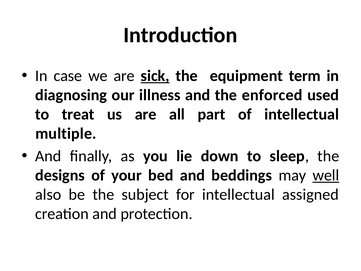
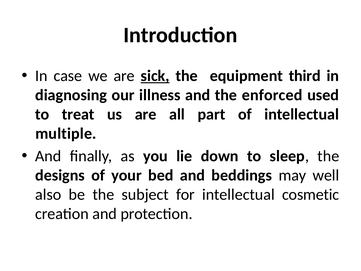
term: term -> third (305, 76)
well underline: present -> none (326, 175)
assigned: assigned -> cosmetic (311, 194)
